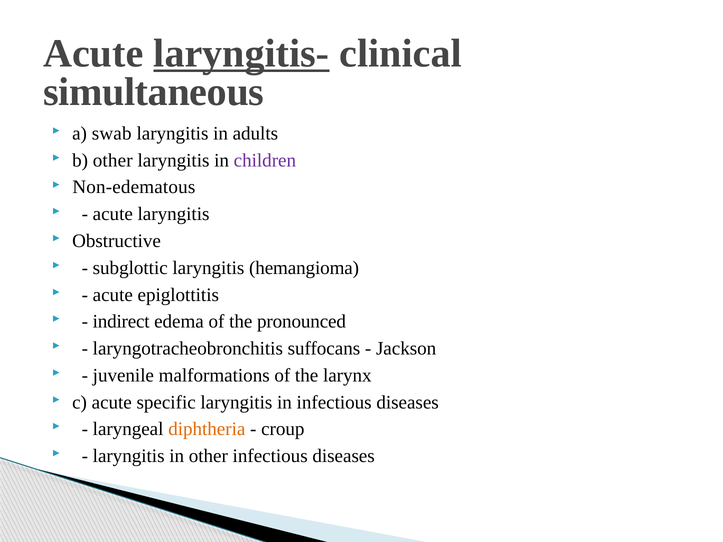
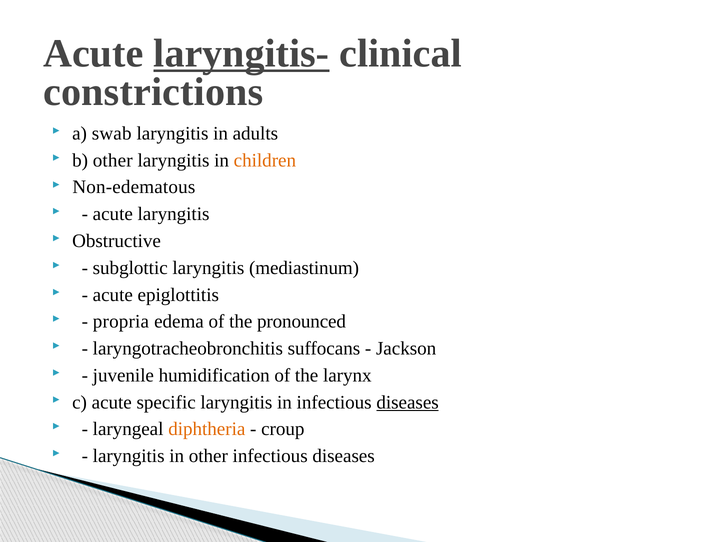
simultaneous: simultaneous -> constrictions (153, 92)
children colour: purple -> orange (265, 160)
hemangioma: hemangioma -> mediastinum (304, 268)
indirect: indirect -> propria (121, 322)
malformations: malformations -> humidification (214, 376)
diseases underline: none -> present (408, 402)
